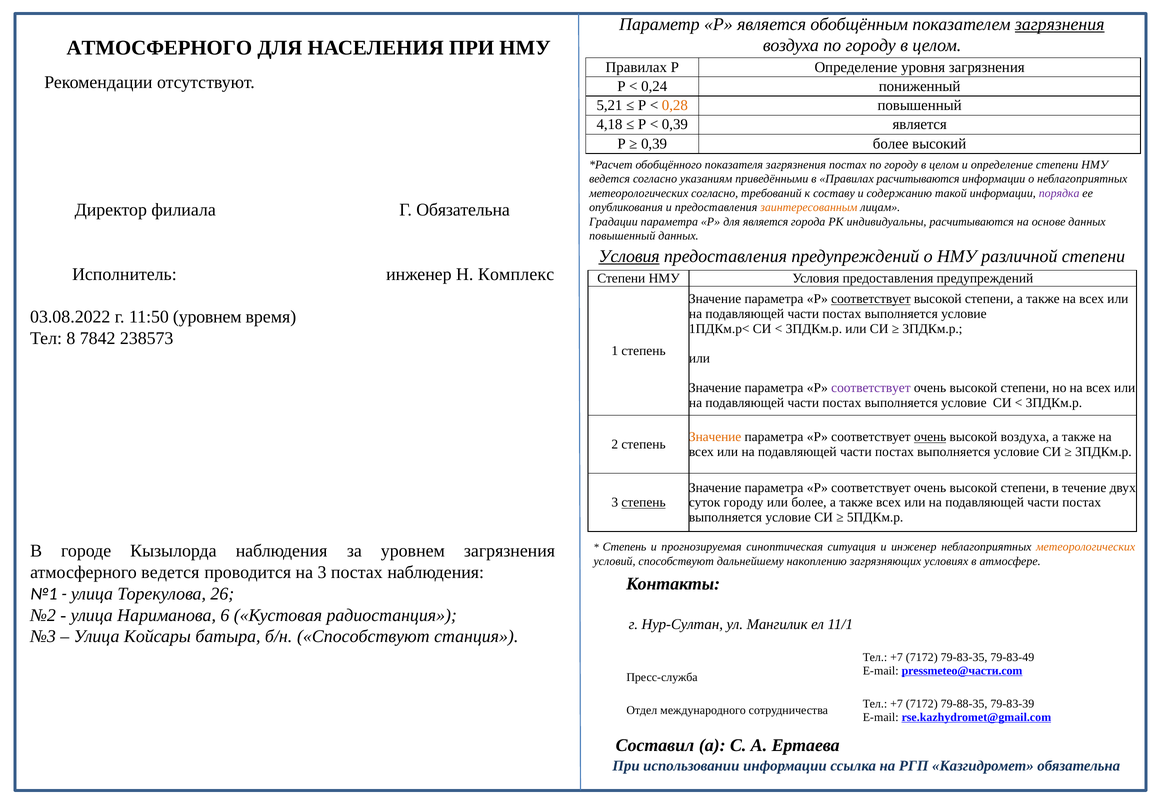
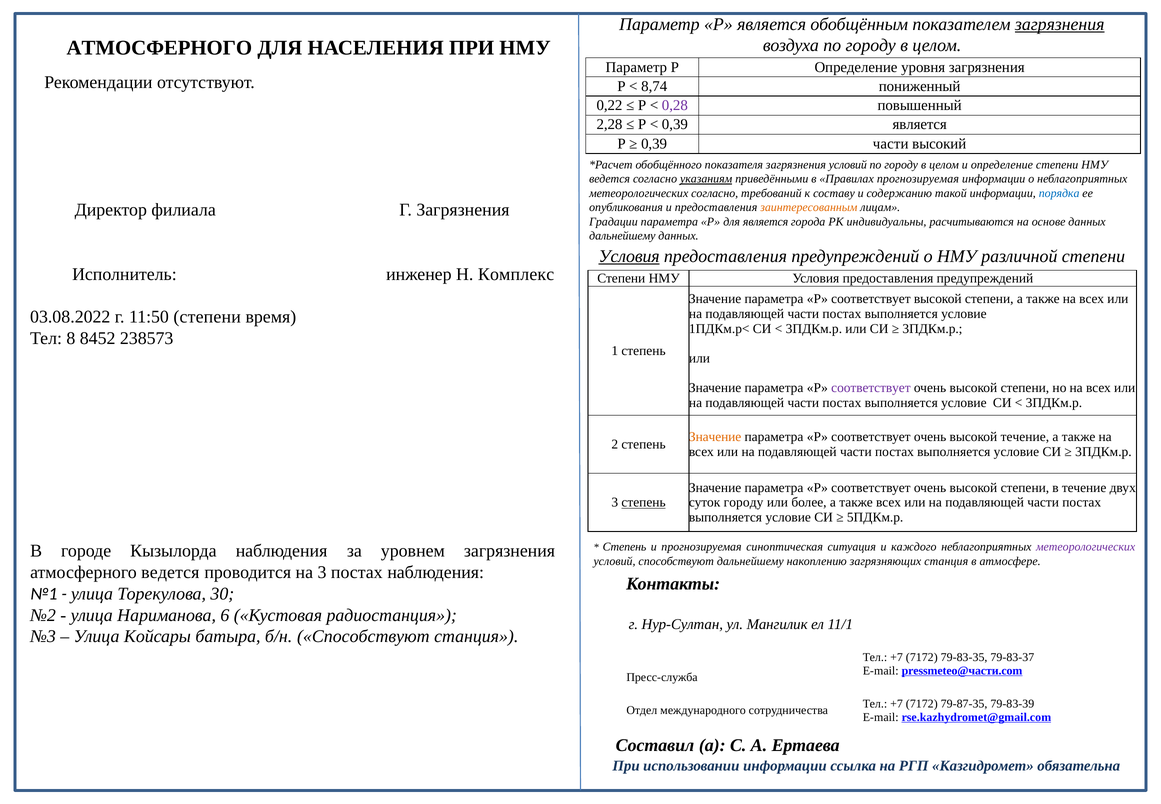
Правилах: Правилах -> Параметр (636, 67)
0,24: 0,24 -> 8,74 (654, 86)
5,21: 5,21 -> 0,22 (609, 105)
0,28 colour: orange -> purple (675, 105)
4,18: 4,18 -> 2,28 (609, 125)
0,39 более: более -> части (891, 144)
загрязнения постах: постах -> условий (848, 165)
указаниям underline: none -> present (706, 179)
Правилах расчитываются: расчитываются -> прогнозируемая (918, 179)
порядка colour: purple -> blue (1059, 193)
Г Обязательна: Обязательна -> Загрязнения (463, 210)
повышенный: повышенный -> дальнейшему (622, 236)
соответствует underline: present -> none (871, 299)
11:50 уровнем: уровнем -> степени (207, 317)
7842: 7842 -> 8452 (98, 338)
очень underline: present -> none (930, 437)
высокой воздуха: воздуха -> течение (1025, 437)
и инженер: инженер -> каждого (914, 547)
метеорологических colour: orange -> purple (1086, 547)
загрязняющих условиях: условиях -> станция (946, 561)
26: 26 -> 30 (222, 594)
79-83-49: 79-83-49 -> 79-83-37 (1012, 657)
79-88-35: 79-88-35 -> 79-87-35 (964, 704)
